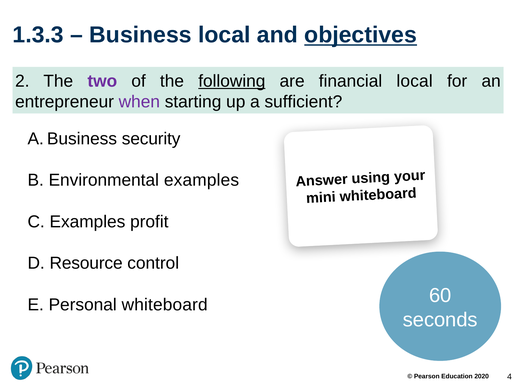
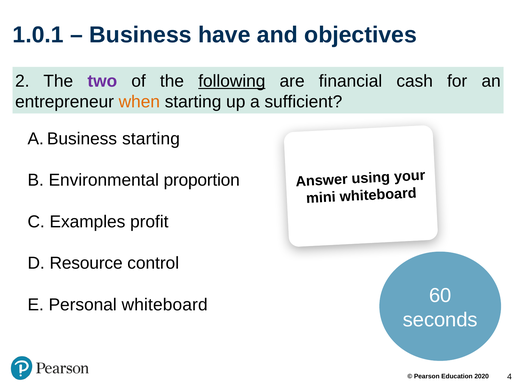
1.3.3: 1.3.3 -> 1.0.1 (38, 35)
Business local: local -> have (224, 35)
objectives underline: present -> none (361, 35)
financial local: local -> cash (415, 81)
when colour: purple -> orange (139, 102)
security: security -> starting (151, 139)
Environmental examples: examples -> proportion (202, 180)
